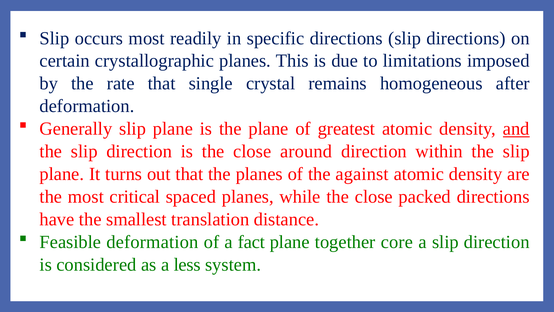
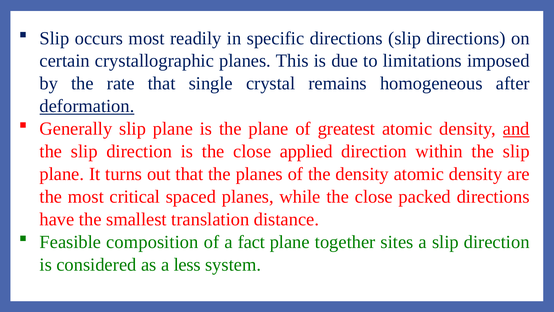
deformation underline: none -> present (87, 106)
around: around -> applied (306, 151)
the against: against -> density (362, 174)
Feasible deformation: deformation -> composition (152, 242)
core: core -> sites (397, 242)
